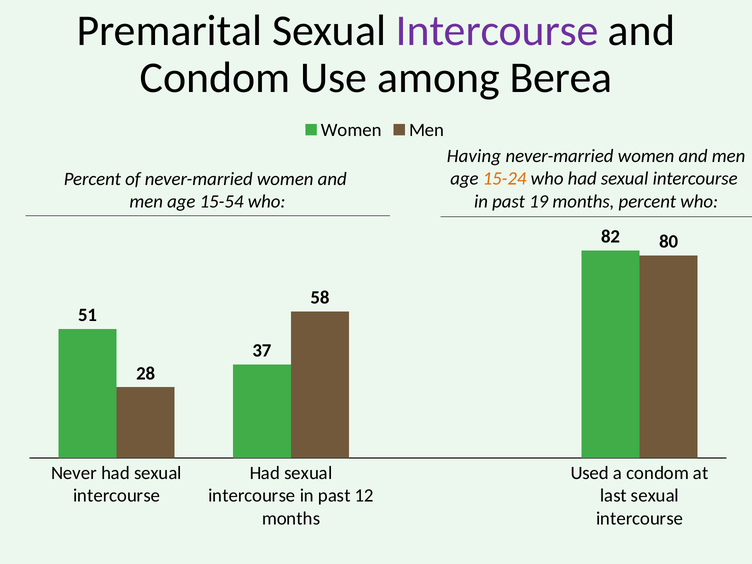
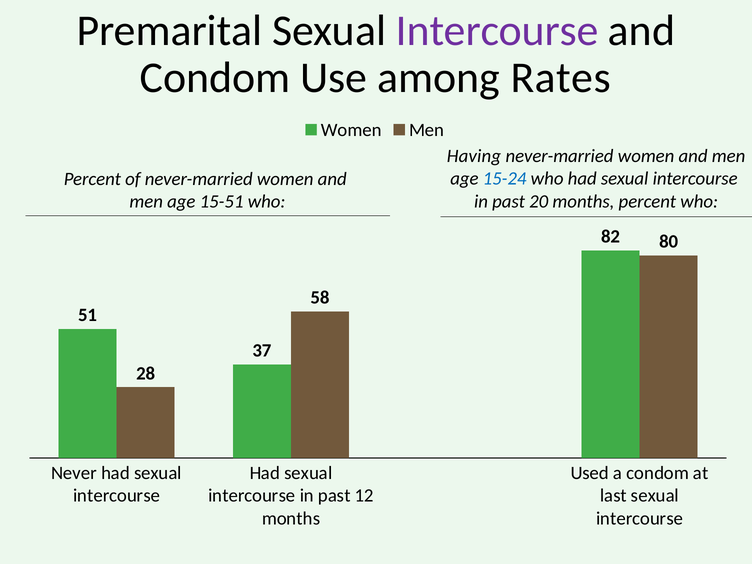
Berea: Berea -> Rates (561, 78)
15-24 colour: orange -> blue (505, 179)
19: 19 -> 20 (539, 201)
15-54: 15-54 -> 15-51 (222, 202)
